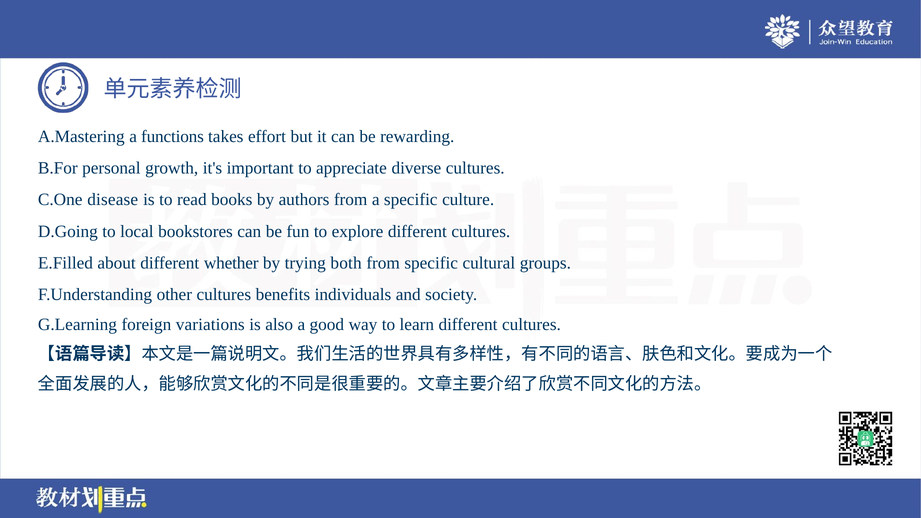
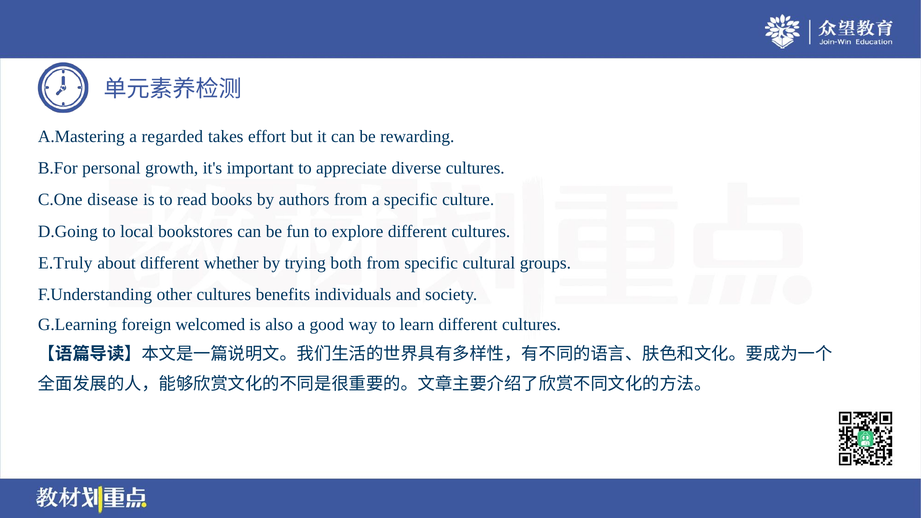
functions: functions -> regarded (172, 136)
E.Filled: E.Filled -> E.Truly (65, 263)
variations: variations -> welcomed (210, 324)
